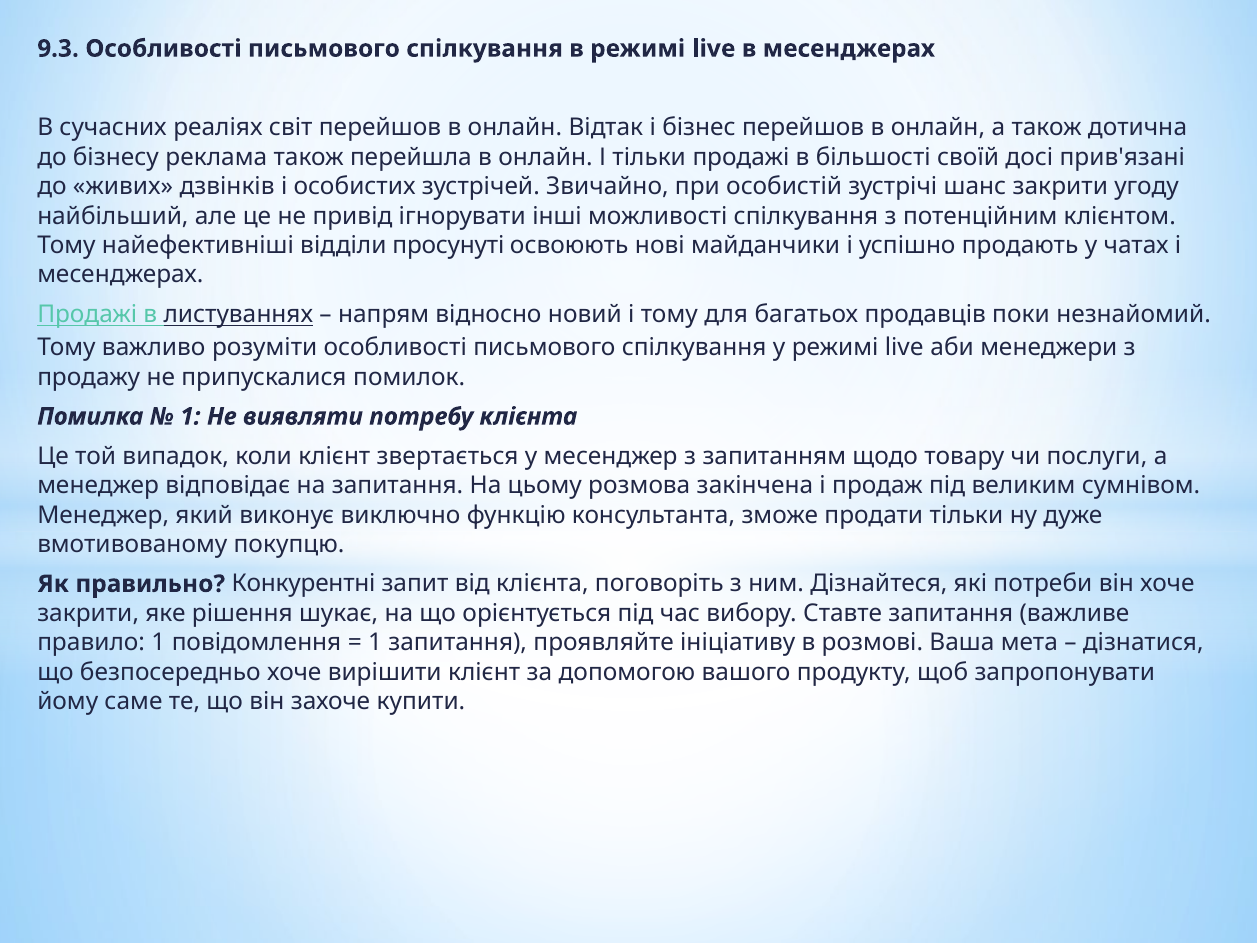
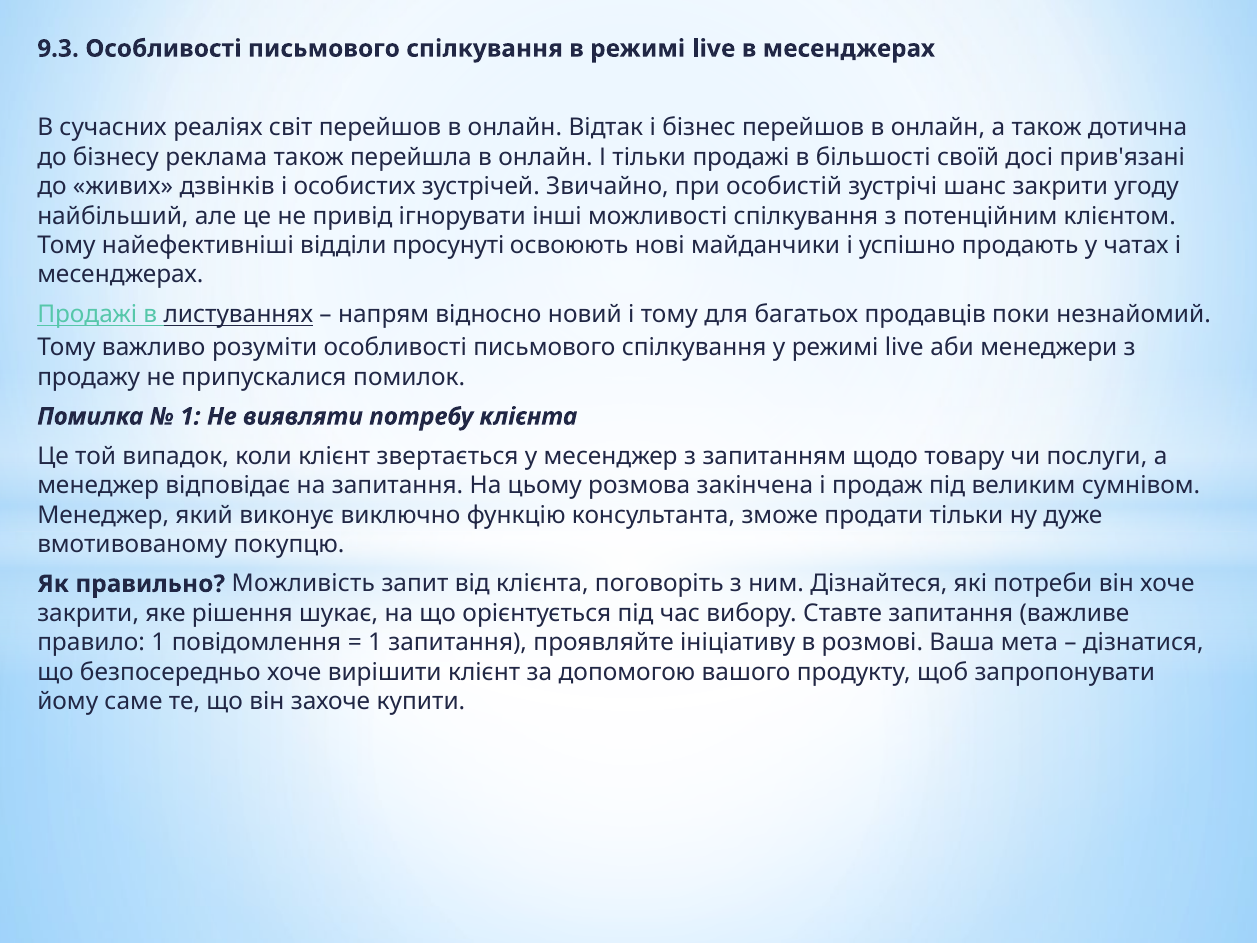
Конкурентні: Конкурентні -> Можливість (303, 584)
